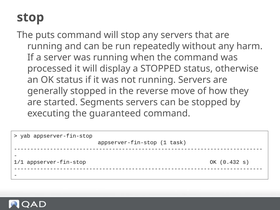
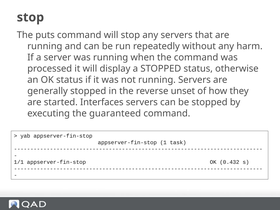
move: move -> unset (183, 91)
Segments: Segments -> Interfaces (102, 102)
